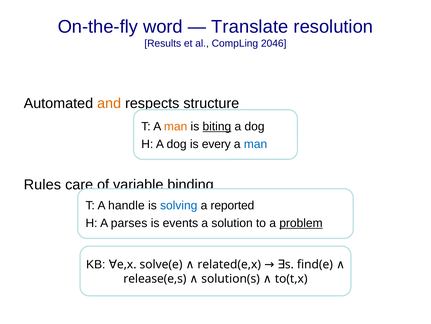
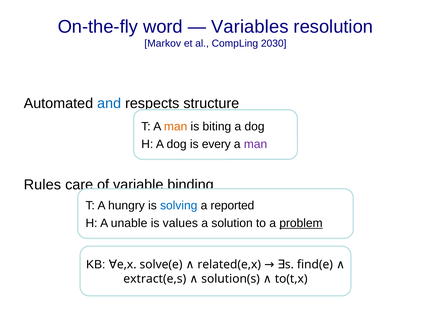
Translate: Translate -> Variables (250, 27)
Results: Results -> Markov (163, 43)
2046: 2046 -> 2030 (274, 43)
and colour: orange -> blue (109, 103)
biting underline: present -> none (217, 126)
man colour: blue -> purple (256, 144)
handle: handle -> hungry (126, 205)
parses: parses -> unable (129, 223)
events: events -> values (180, 223)
release(e,s: release(e,s -> extract(e,s (155, 278)
